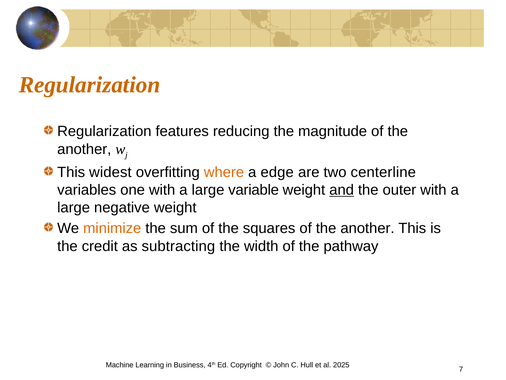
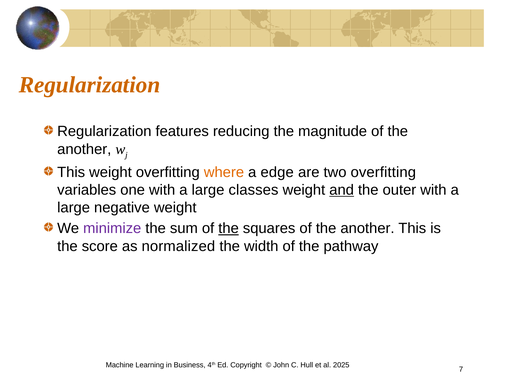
This widest: widest -> weight (110, 172)
two centerline: centerline -> overfitting (383, 172)
variable: variable -> classes (253, 190)
minimize colour: orange -> purple (112, 228)
the underline: none -> present (229, 228)
credit: credit -> score (100, 246)
subtracting: subtracting -> normalized (178, 246)
